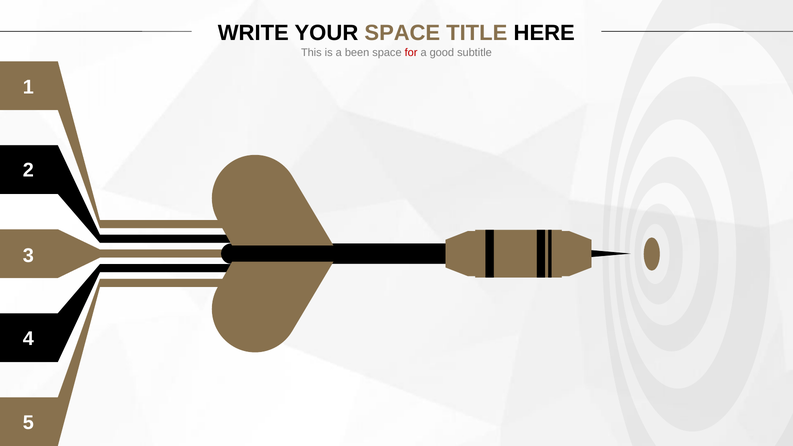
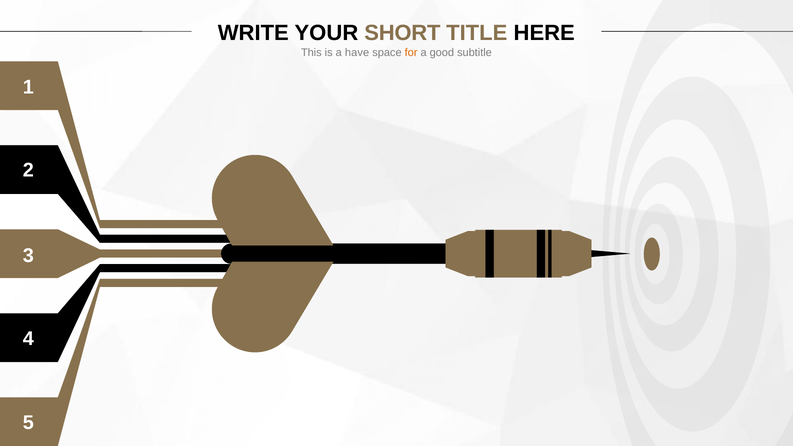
YOUR SPACE: SPACE -> SHORT (402, 33)
been: been -> have (357, 53)
for colour: red -> orange (411, 53)
